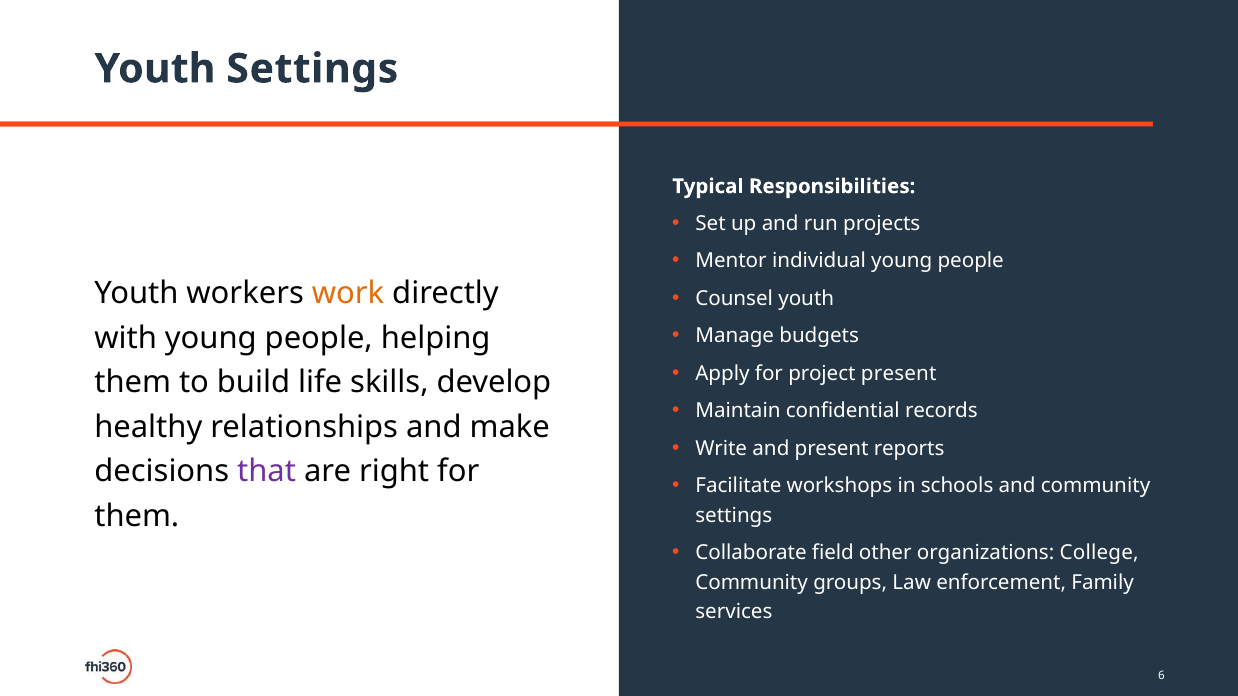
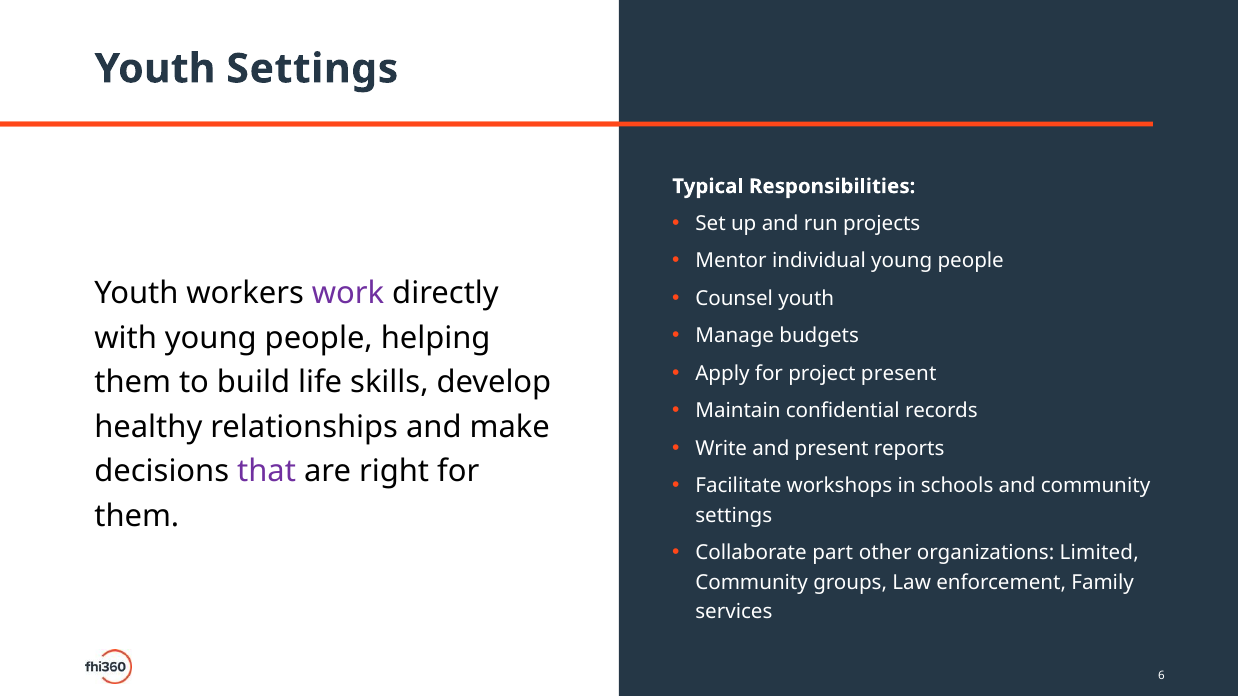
work colour: orange -> purple (348, 294)
field: field -> part (833, 553)
College: College -> Limited (1099, 553)
